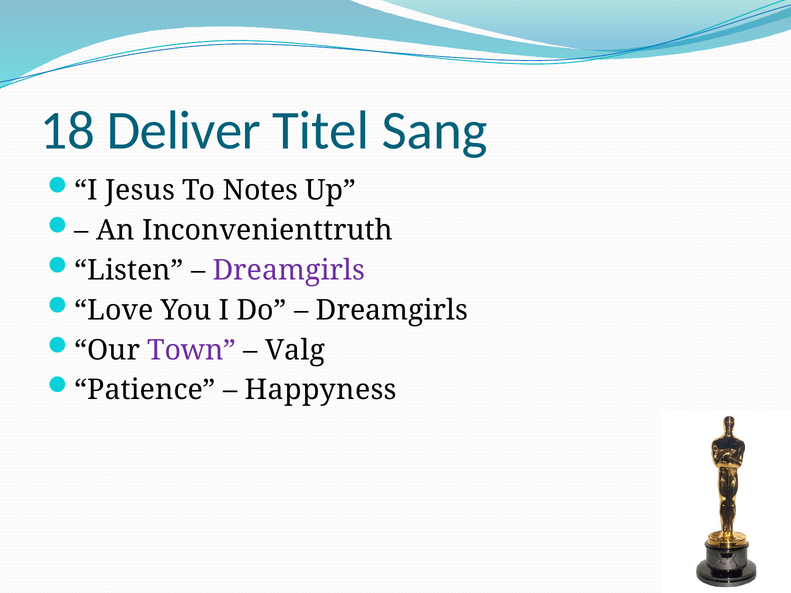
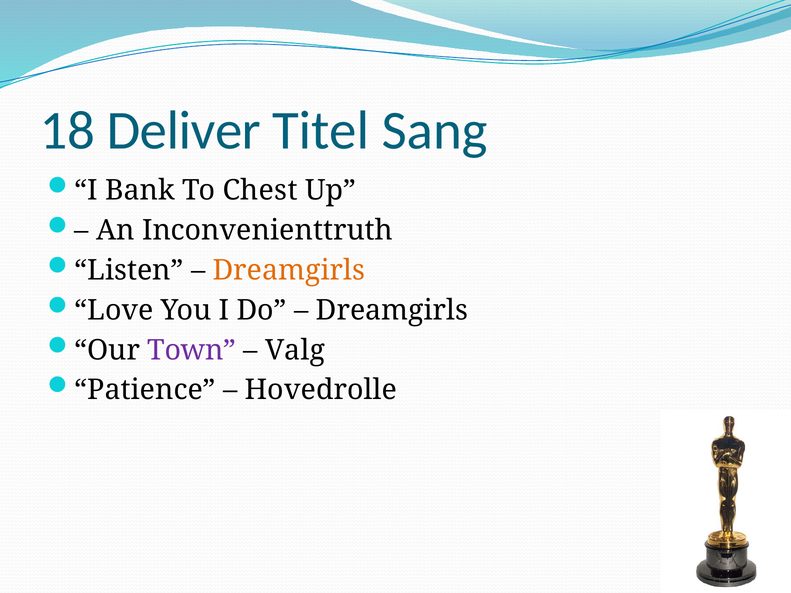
Jesus: Jesus -> Bank (140, 190)
Notes: Notes -> Chest (260, 190)
Dreamgirls colour: purple -> orange (289, 270)
Happyness: Happyness -> Hovedrolle (321, 390)
